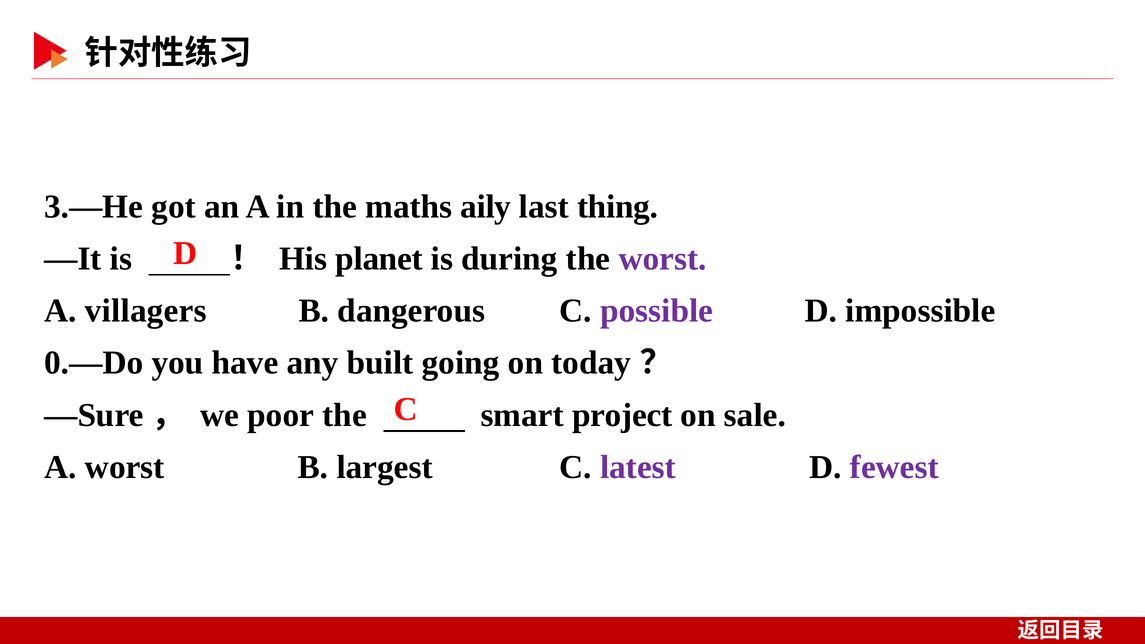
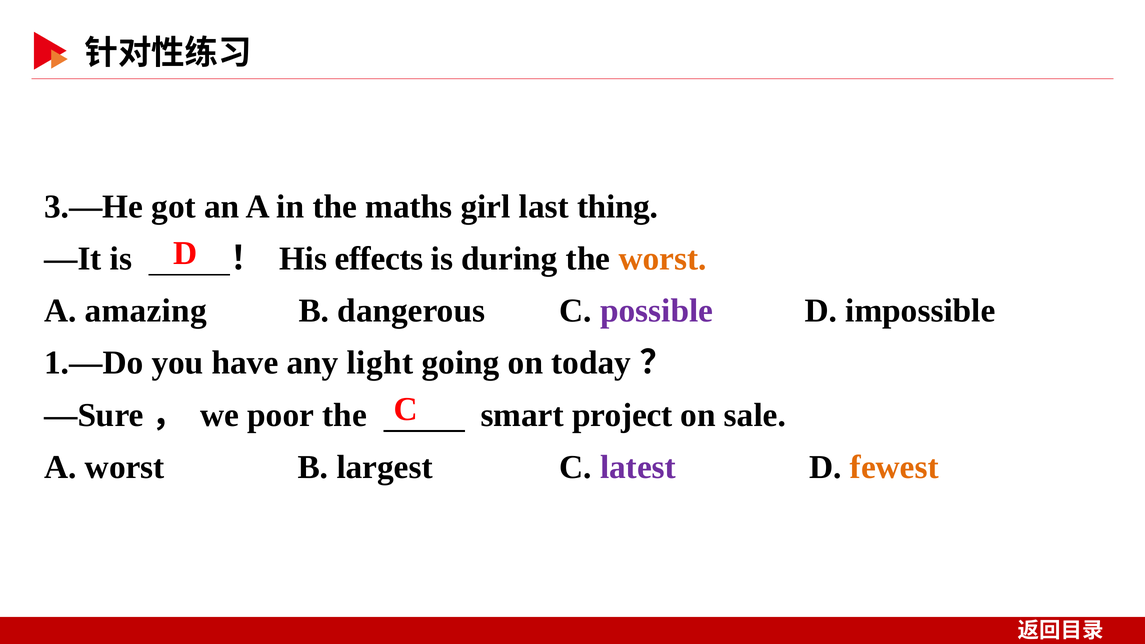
aily: aily -> girl (486, 207)
planet: planet -> effects (379, 259)
worst colour: purple -> orange (663, 259)
villagers: villagers -> amazing (146, 311)
0.—Do: 0.—Do -> 1.—Do (94, 363)
built: built -> light (380, 363)
fewest colour: purple -> orange (894, 467)
